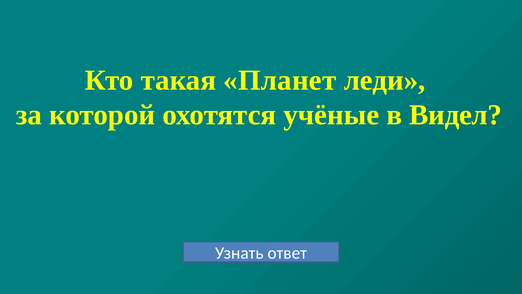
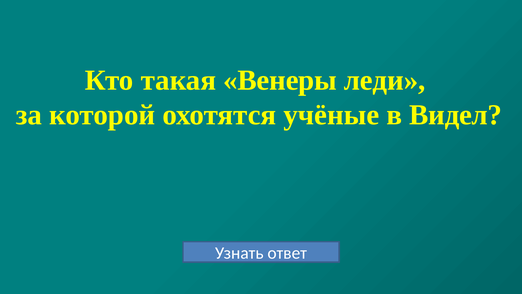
Планет: Планет -> Венеры (280, 80)
